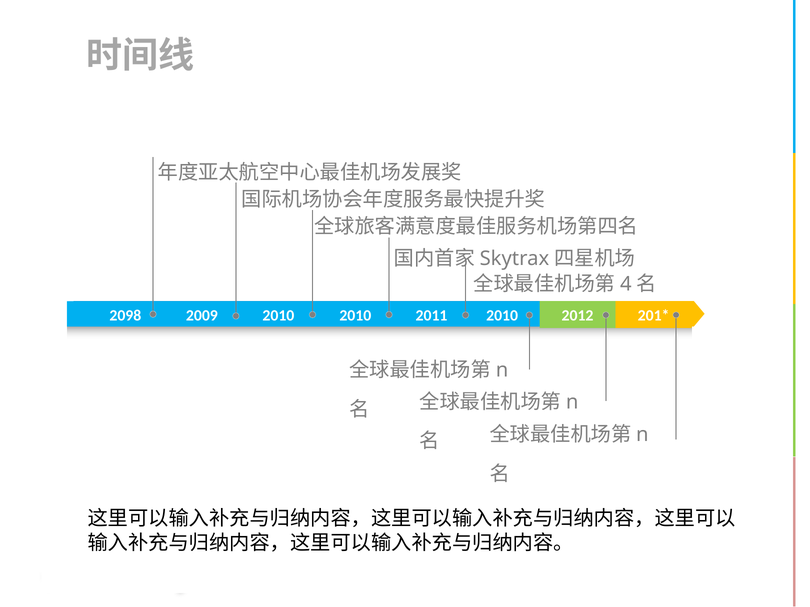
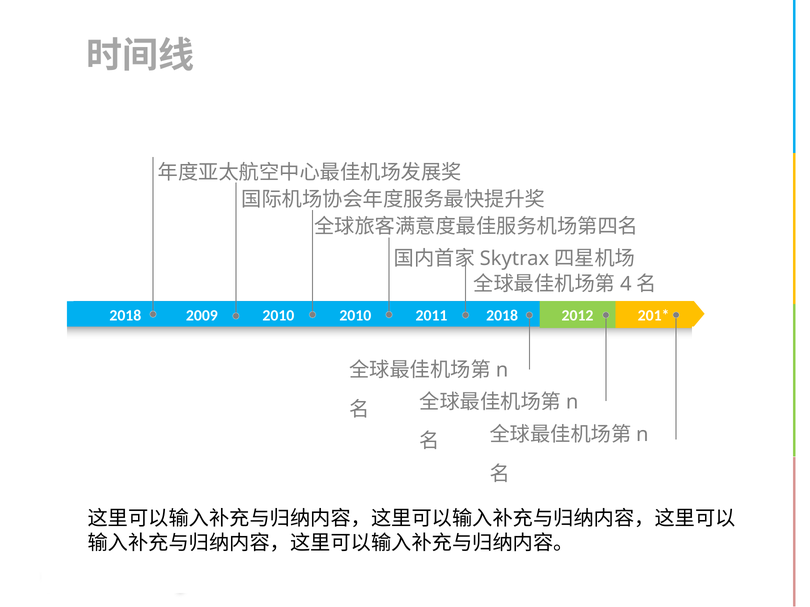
2098: 2098 -> 2018 (125, 316)
2011 2010: 2010 -> 2018 (502, 316)
